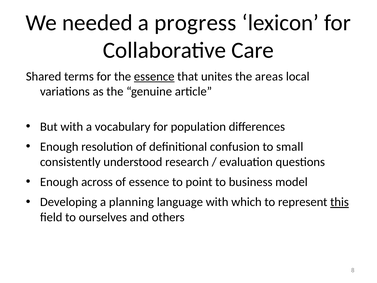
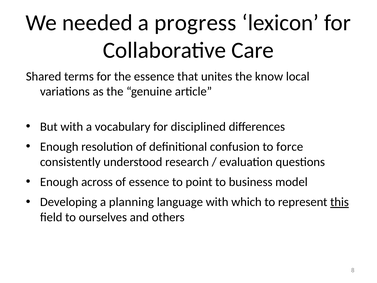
essence underline: present -> none (154, 76)
areas: areas -> know (269, 76)
population: population -> disciplined (198, 127)
small: small -> force (290, 147)
